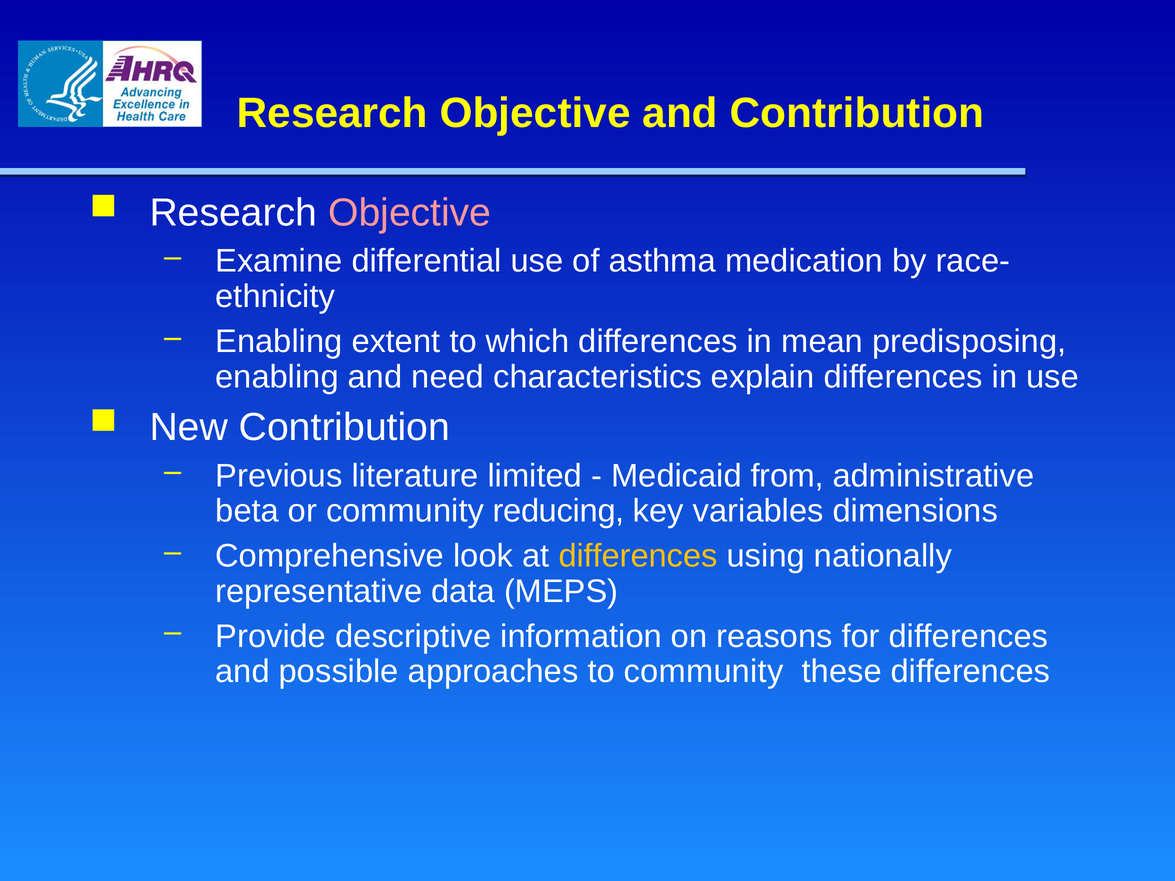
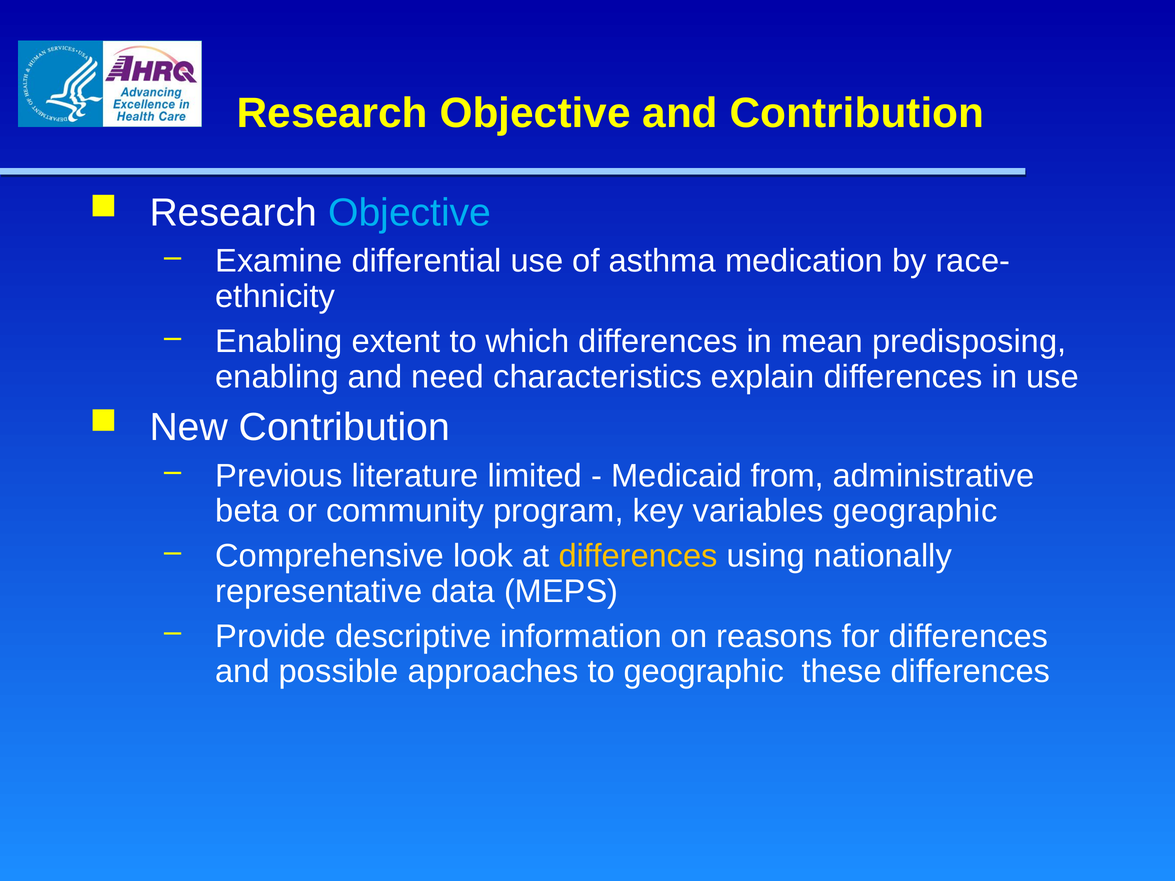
Objective colour: pink -> light blue (410, 213)
reducing: reducing -> program (558, 511)
variables dimensions: dimensions -> geographic (915, 511)
to community: community -> geographic (704, 672)
